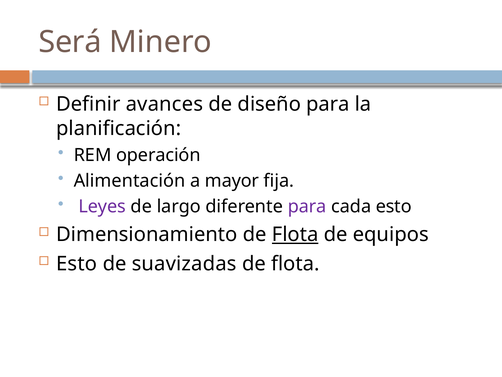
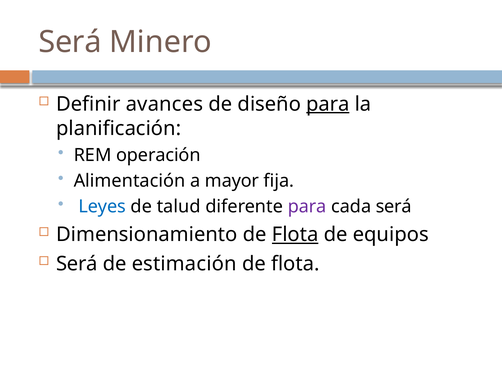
para underline: none -> present (328, 104)
Leyes colour: purple -> blue (102, 206)
largo: largo -> talud (179, 206)
cada esto: esto -> será (394, 206)
Esto: Esto -> Será (77, 263)
suavizadas: suavizadas -> estimación (184, 263)
